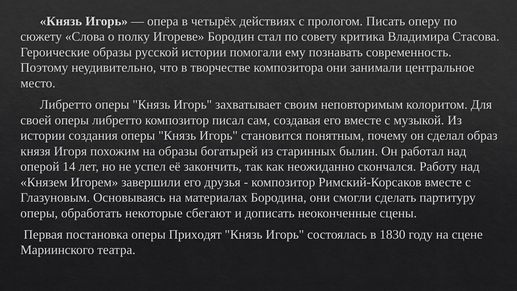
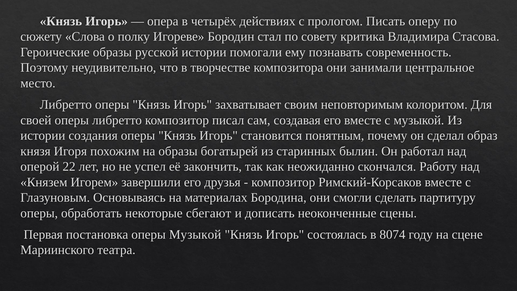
14: 14 -> 22 (69, 167)
оперы Приходят: Приходят -> Музыкой (195, 234)
1830: 1830 -> 8074 (392, 234)
